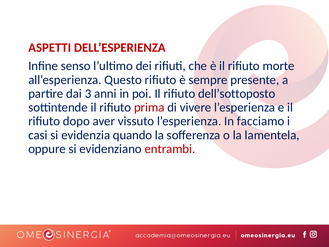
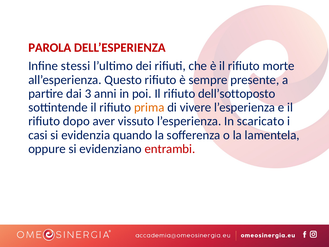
ASPETTI: ASPETTI -> PAROLA (50, 48)
senso: senso -> stessi (76, 66)
prima colour: red -> orange (149, 107)
facciamo: facciamo -> scaricato (261, 121)
